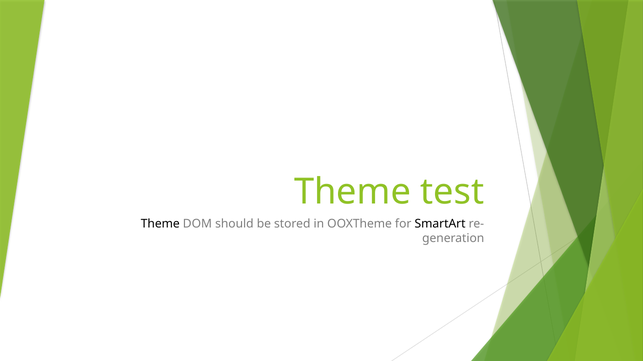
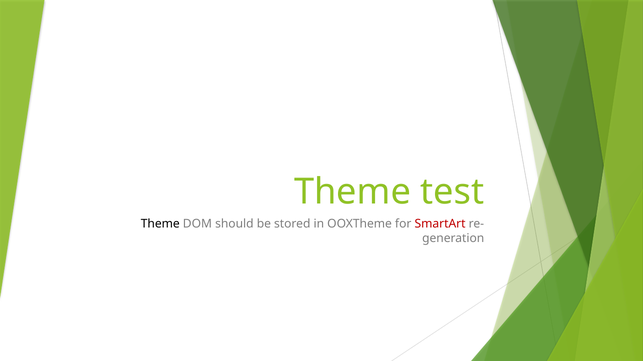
SmartArt colour: black -> red (440, 224)
